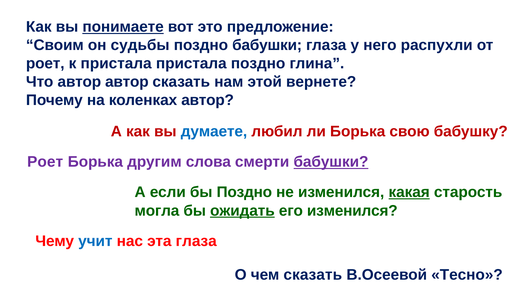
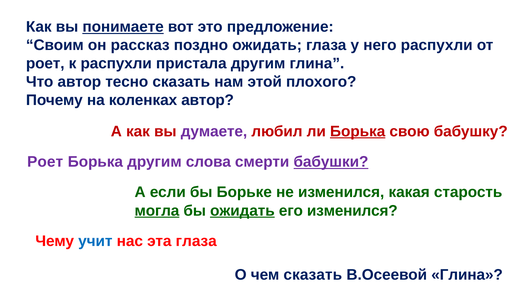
судьбы: судьбы -> рассказ (140, 45)
поздно бабушки: бабушки -> ожидать (267, 45)
к пристала: пристала -> распухли (116, 64)
пристала поздно: поздно -> другим (258, 64)
автор автор: автор -> тесно (127, 82)
вернете: вернете -> плохого (321, 82)
думаете colour: blue -> purple (214, 131)
Борька underline: none -> present (358, 131)
бы Поздно: Поздно -> Борьке (244, 192)
какая underline: present -> none (409, 192)
могла underline: none -> present (157, 211)
В.Осеевой Тесно: Тесно -> Глина (467, 275)
